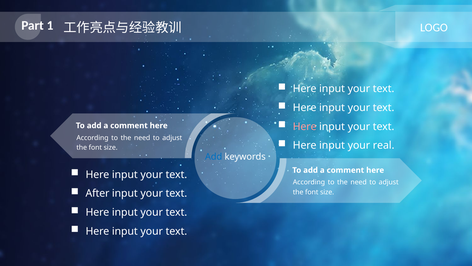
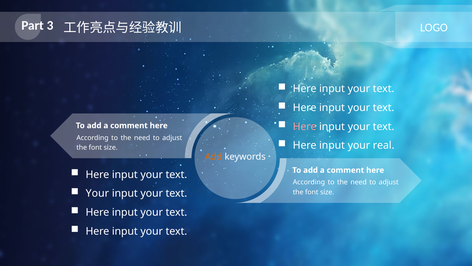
1: 1 -> 3 (50, 26)
Add colour: blue -> orange (214, 157)
After: After -> Your (97, 193)
